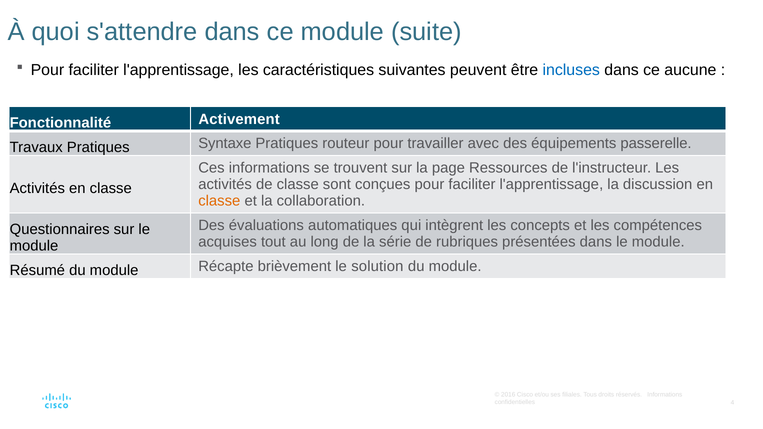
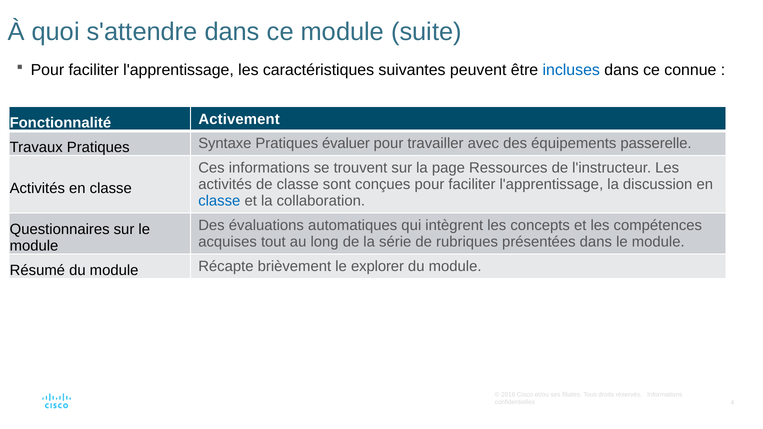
aucune: aucune -> connue (690, 70)
routeur: routeur -> évaluer (346, 143)
classe colour: orange -> blue (219, 201)
solution: solution -> explorer (378, 267)
